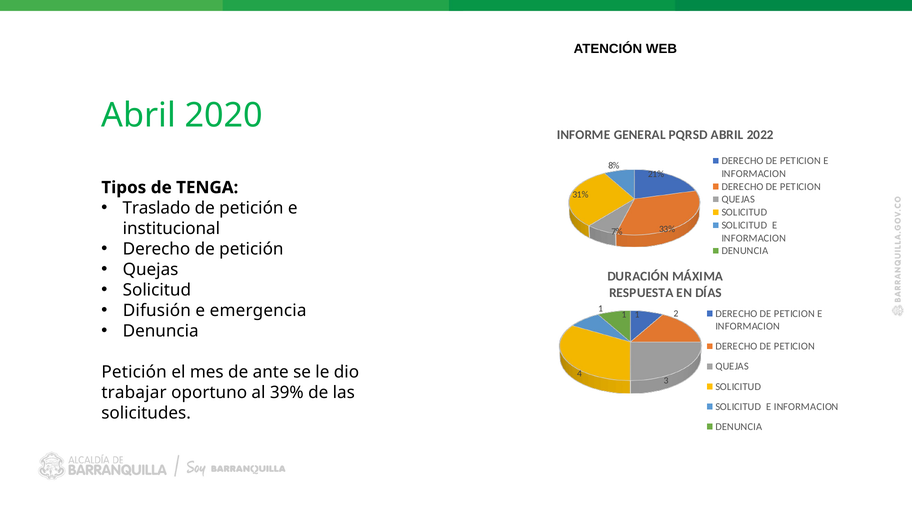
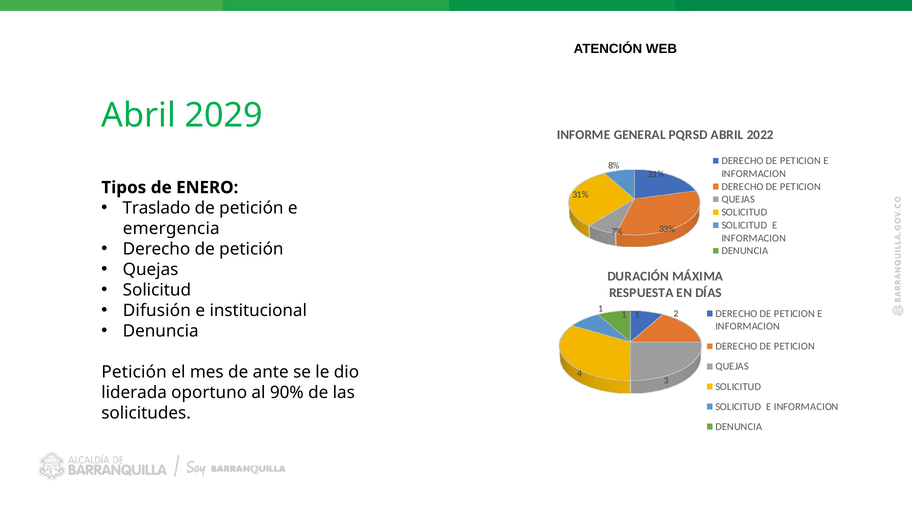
2020: 2020 -> 2029 (224, 116)
TENGA: TENGA -> ENERO (207, 188)
institucional: institucional -> emergencia (171, 229)
emergencia: emergencia -> institucional (258, 311)
trabajar: trabajar -> liderada (134, 393)
39%: 39% -> 90% (287, 393)
